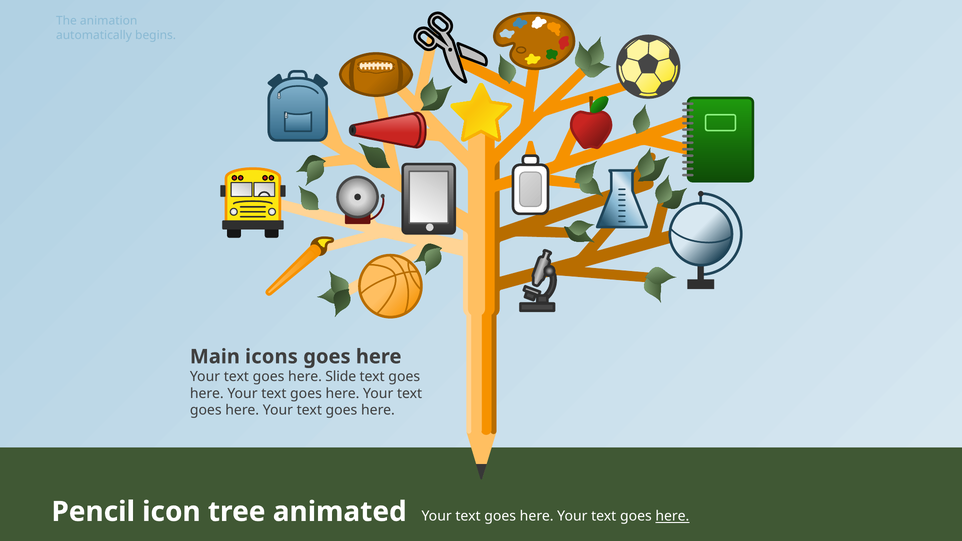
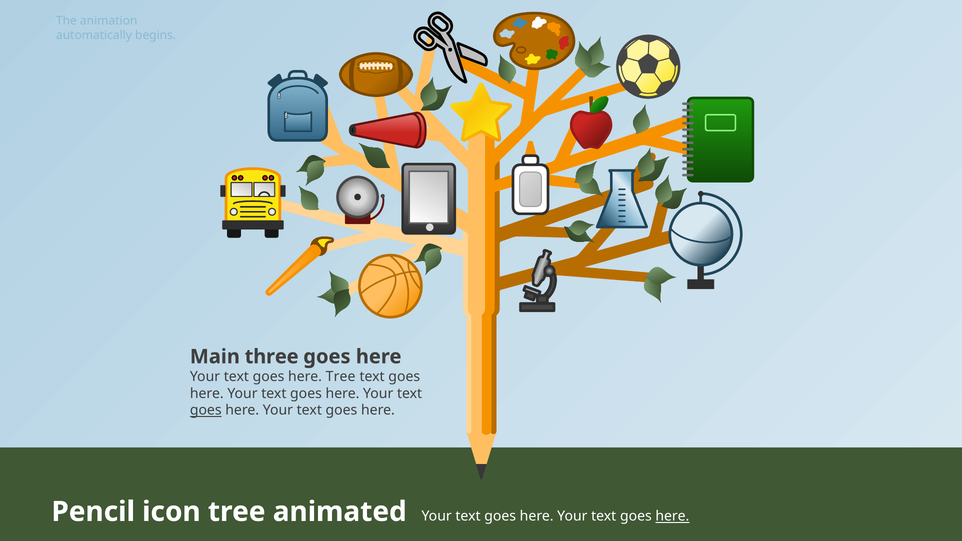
icons: icons -> three (272, 357)
here Slide: Slide -> Tree (341, 377)
goes underline: none -> present (206, 410)
